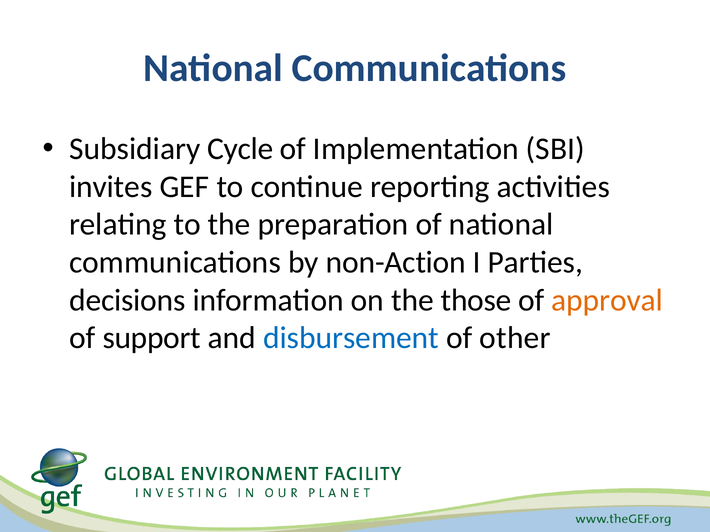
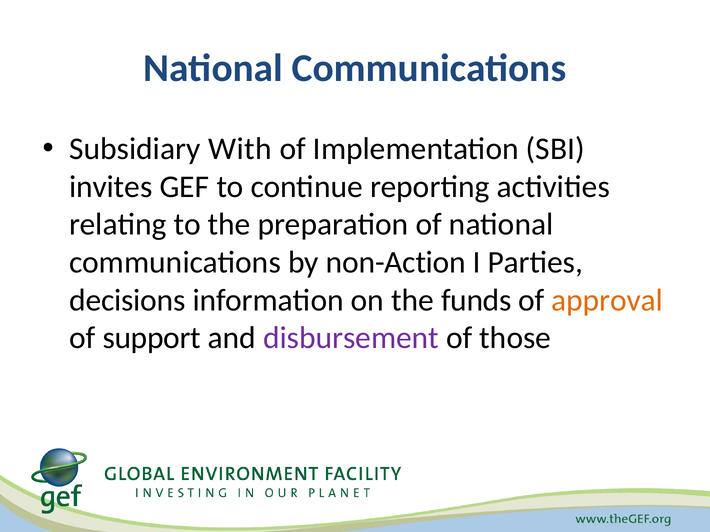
Cycle: Cycle -> With (240, 149)
those: those -> funds (476, 300)
disbursement colour: blue -> purple (351, 338)
other: other -> those (515, 338)
